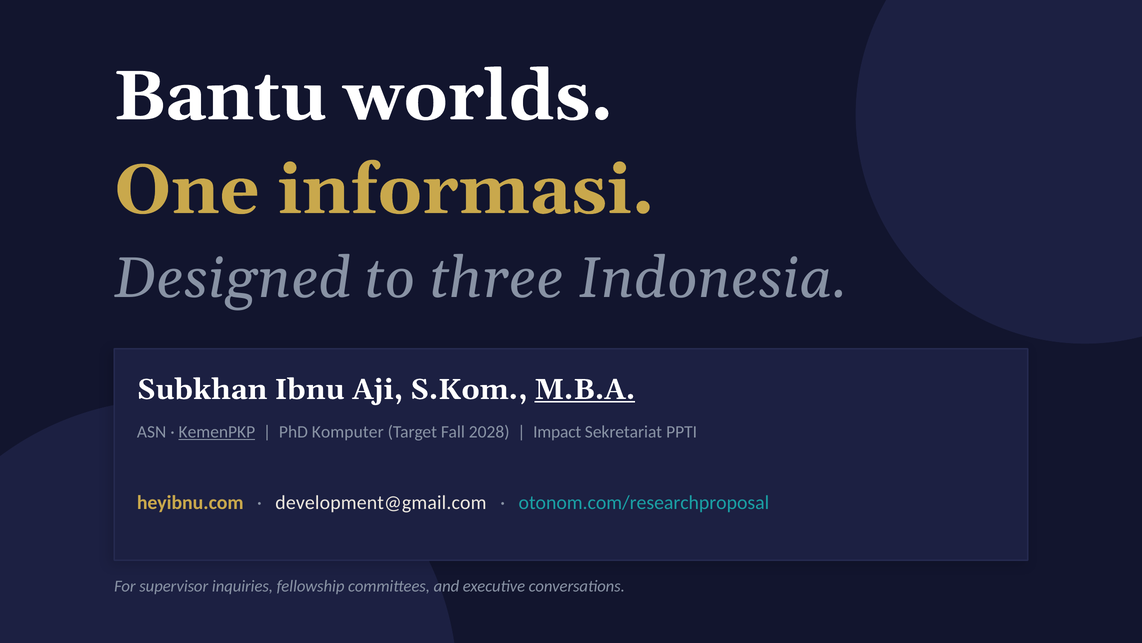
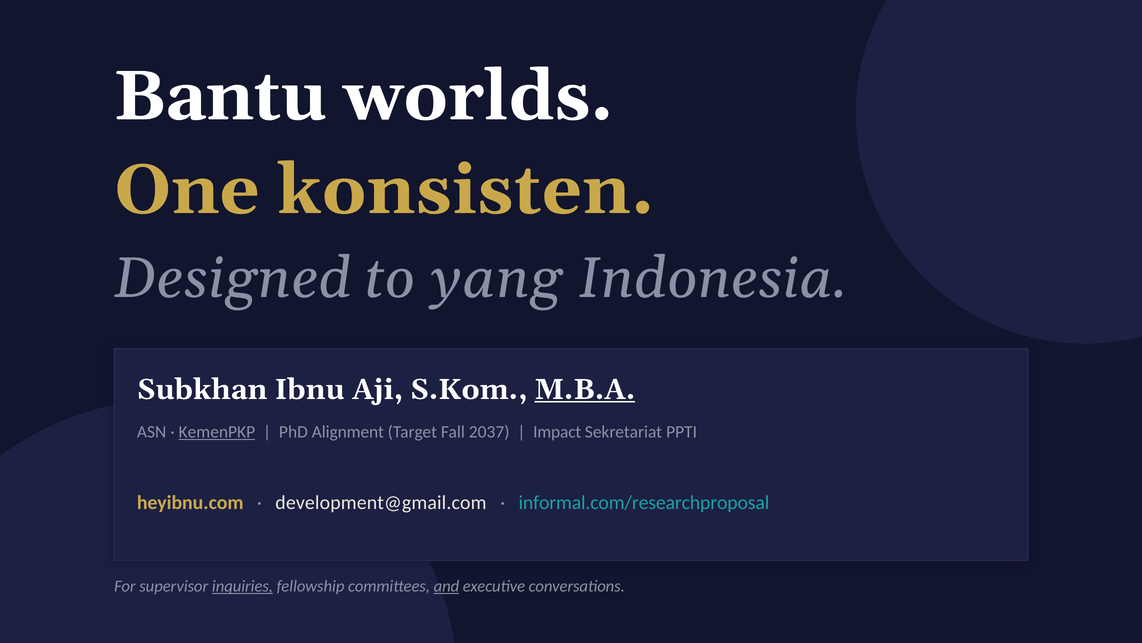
informasi: informasi -> konsisten (466, 190)
three: three -> yang (497, 278)
Komputer: Komputer -> Alignment (348, 432)
2028: 2028 -> 2037 (489, 432)
otonom.com/researchproposal: otonom.com/researchproposal -> informal.com/researchproposal (644, 502)
inquiries underline: none -> present (242, 586)
and underline: none -> present (447, 586)
